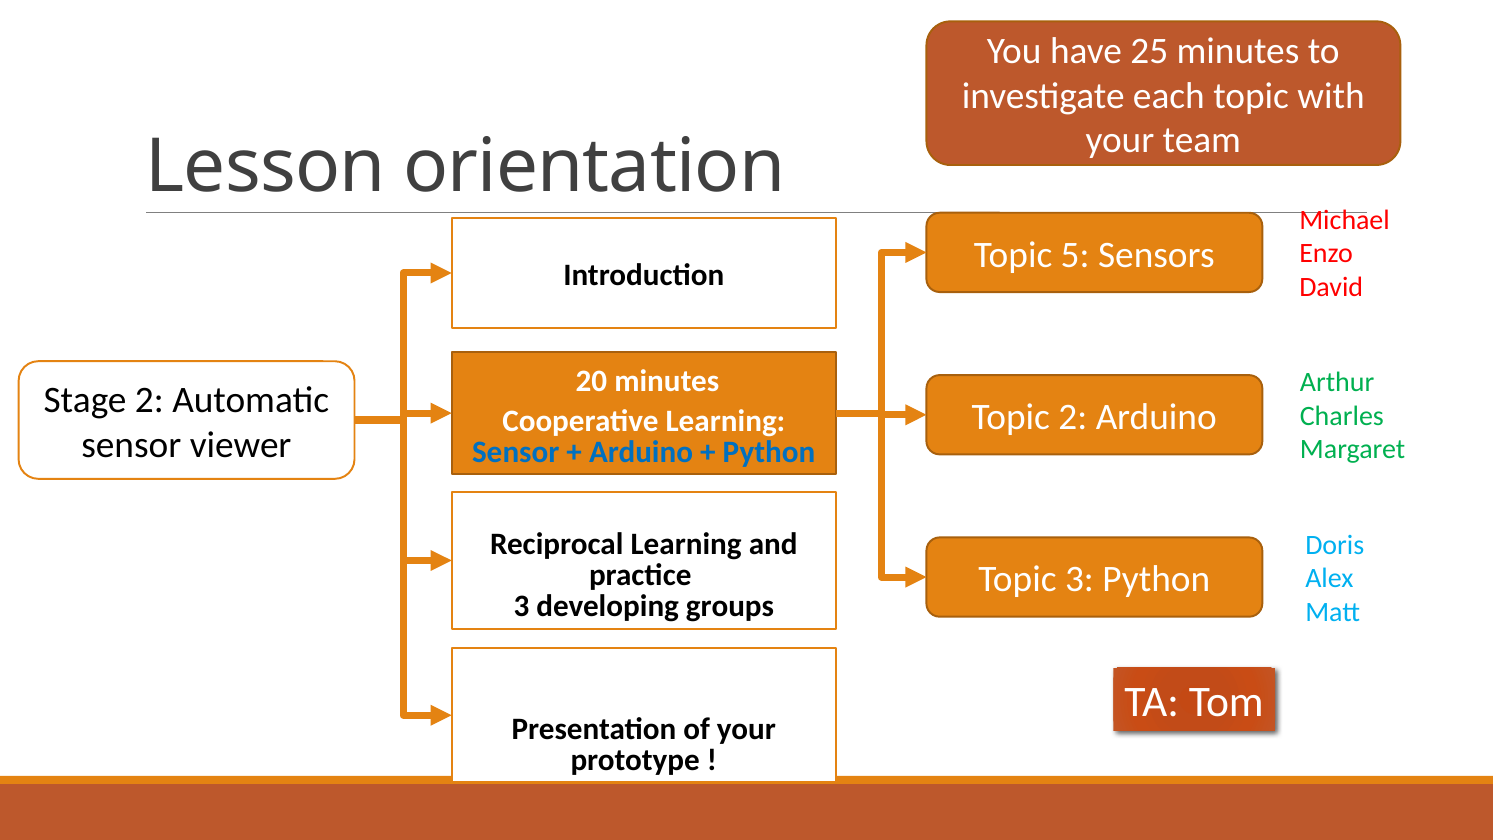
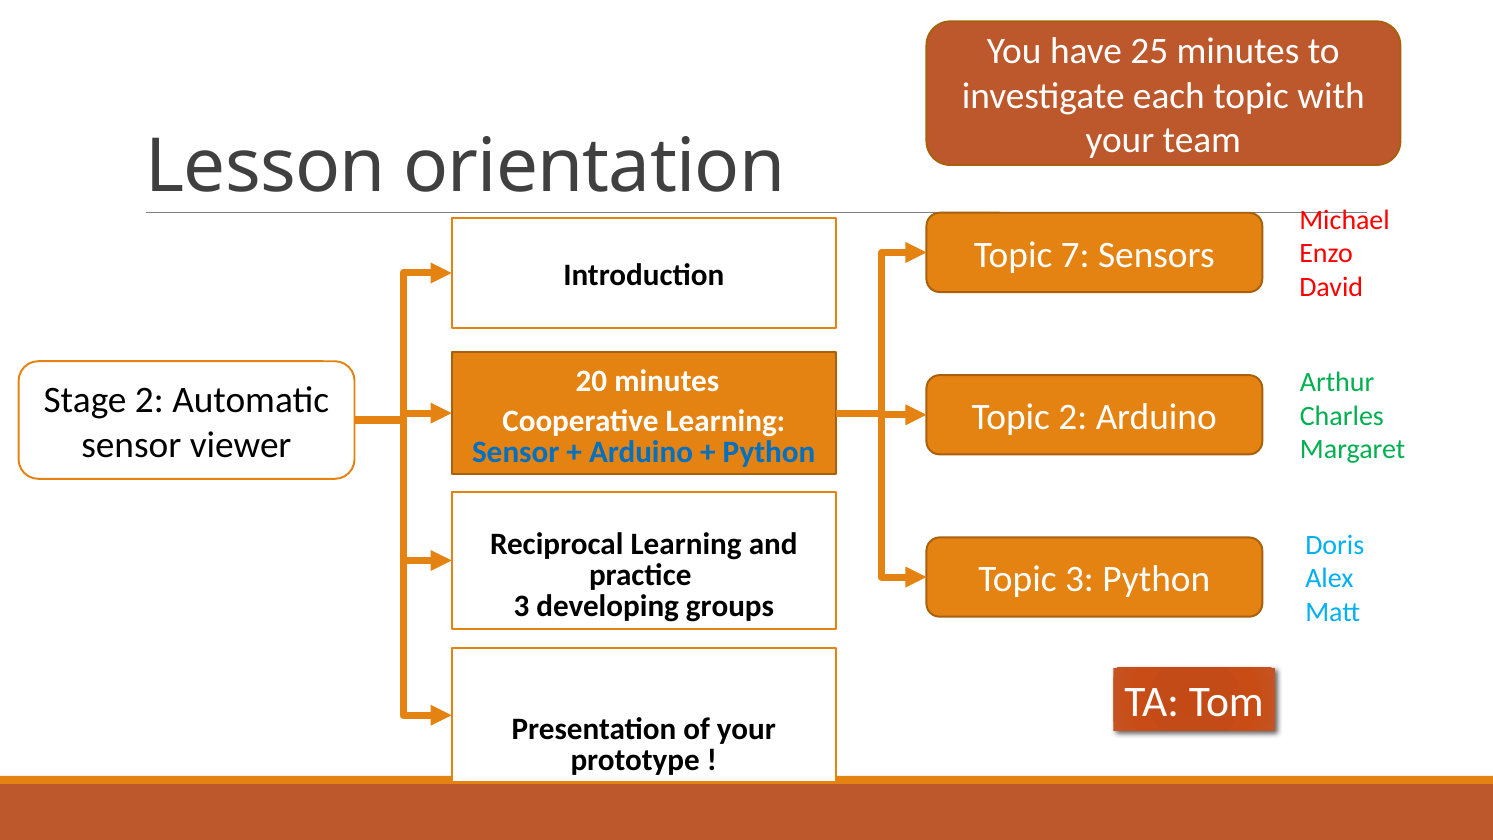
5: 5 -> 7 (1075, 255)
